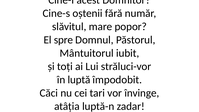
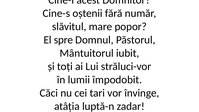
luptă: luptă -> lumii (79, 80)
